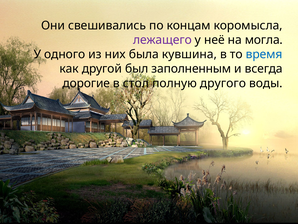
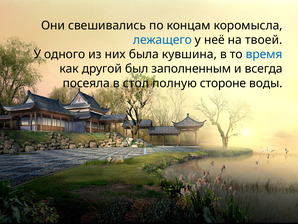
лежащего colour: purple -> blue (162, 40)
могла: могла -> твоей (264, 40)
дорогие: дорогие -> посеяла (86, 83)
другого: другого -> стороне (223, 83)
